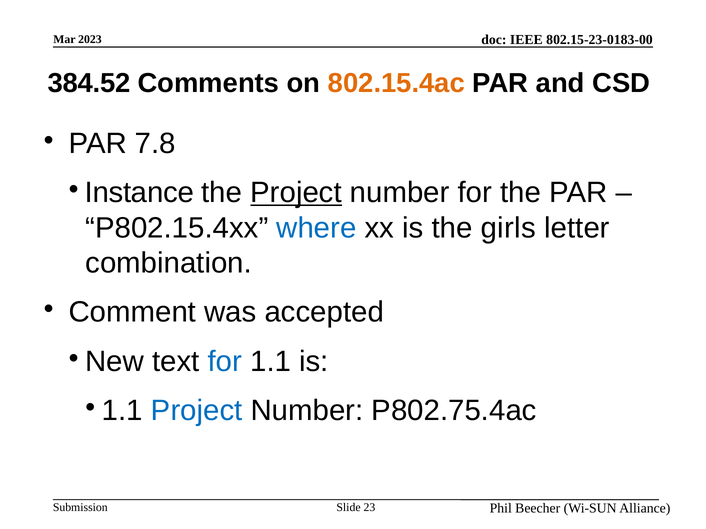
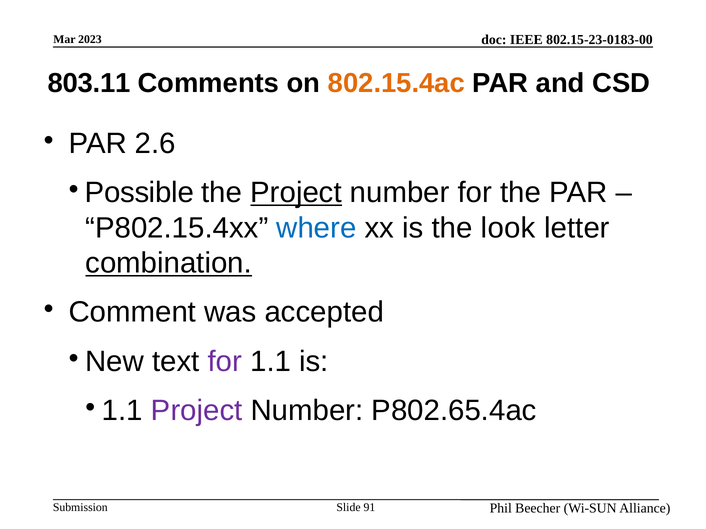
384.52: 384.52 -> 803.11 (89, 83)
7.8: 7.8 -> 2.6 (155, 144)
Instance: Instance -> Possible (139, 193)
girls: girls -> look (508, 228)
combination underline: none -> present (169, 263)
for colour: blue -> purple (225, 362)
Project colour: blue -> purple (197, 411)
P802.75.4ac: P802.75.4ac -> P802.65.4ac (454, 411)
23: 23 -> 91 (369, 508)
